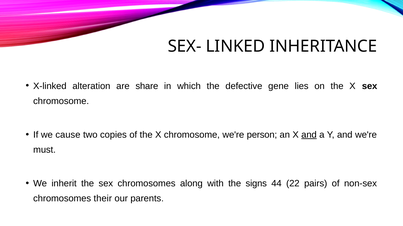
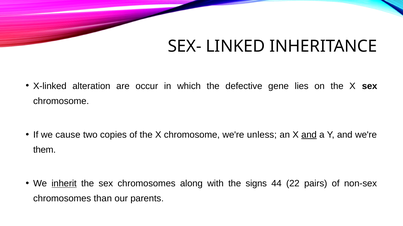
share: share -> occur (147, 86)
person: person -> unless (262, 135)
must: must -> them (45, 150)
inherit underline: none -> present (64, 184)
their: their -> than (103, 199)
